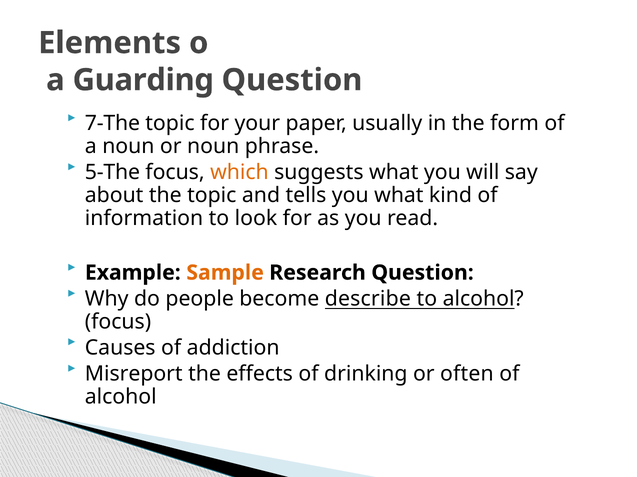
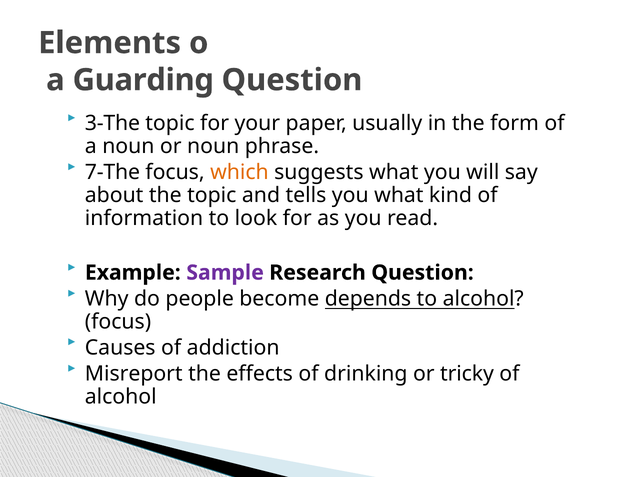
7-The: 7-The -> 3-The (112, 124)
5-The: 5-The -> 7-The (112, 173)
Sample colour: orange -> purple (225, 273)
describe: describe -> depends (368, 299)
often: often -> tricky (467, 374)
